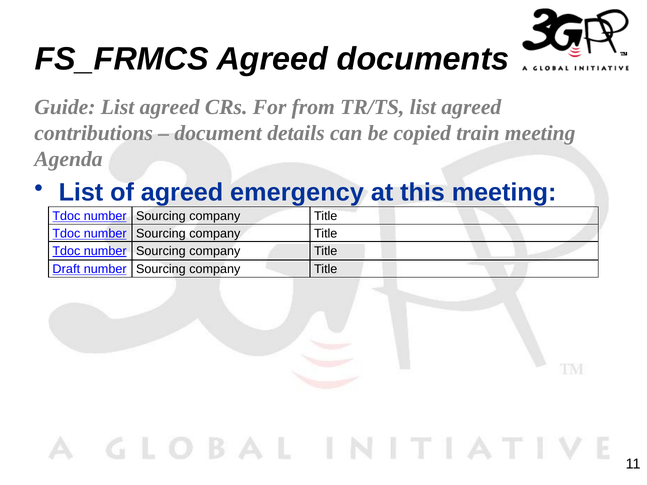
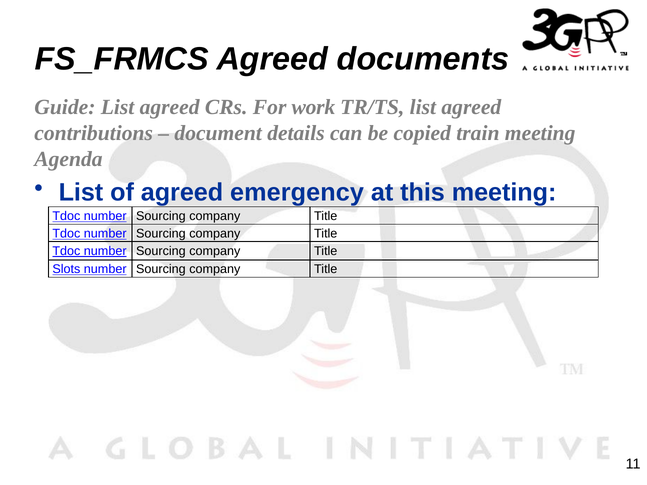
from: from -> work (313, 107)
Draft: Draft -> Slots (66, 269)
